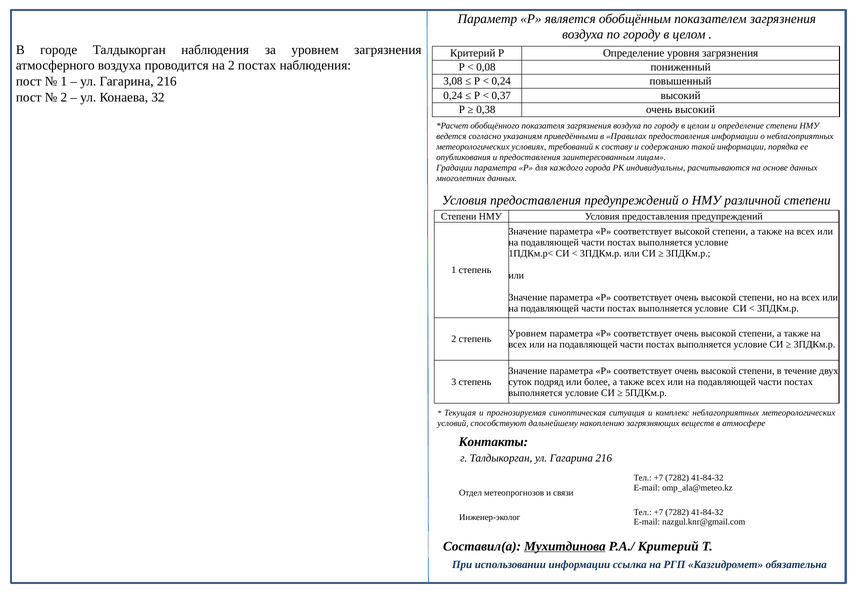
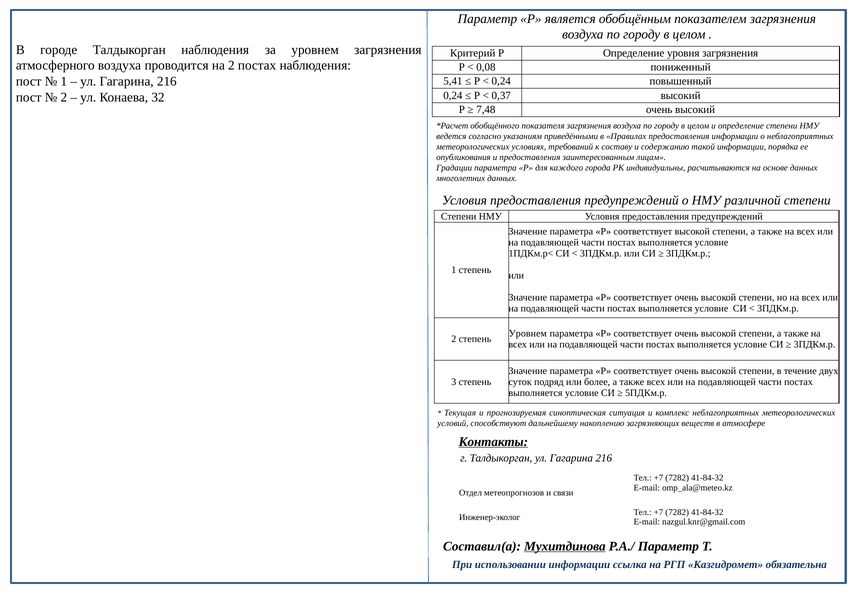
3,08: 3,08 -> 5,41 (453, 81)
0,38: 0,38 -> 7,48 (486, 110)
Контакты underline: none -> present (493, 442)
Р.А./ Критерий: Критерий -> Параметр (668, 546)
